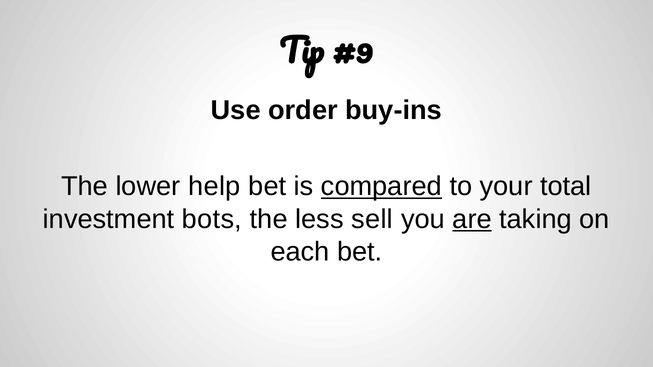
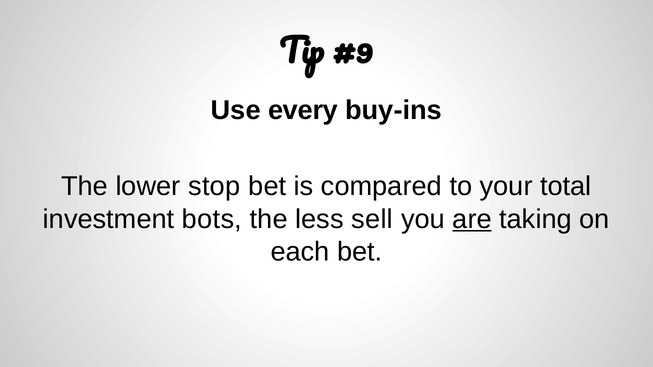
order: order -> every (303, 110)
help: help -> stop (214, 187)
compared underline: present -> none (381, 187)
